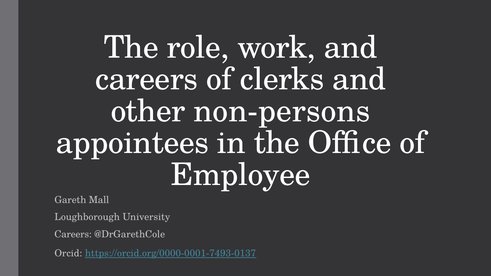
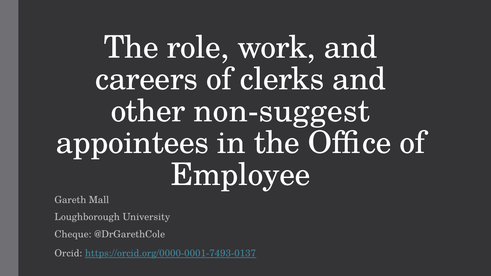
non-persons: non-persons -> non-suggest (282, 111)
Careers: Careers -> Cheque (73, 235)
